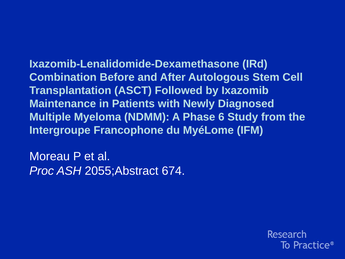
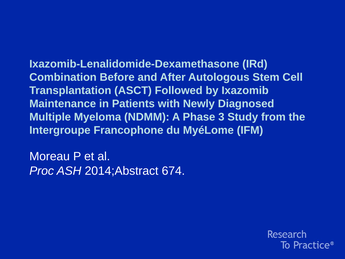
6: 6 -> 3 (221, 117)
2055;Abstract: 2055;Abstract -> 2014;Abstract (122, 171)
